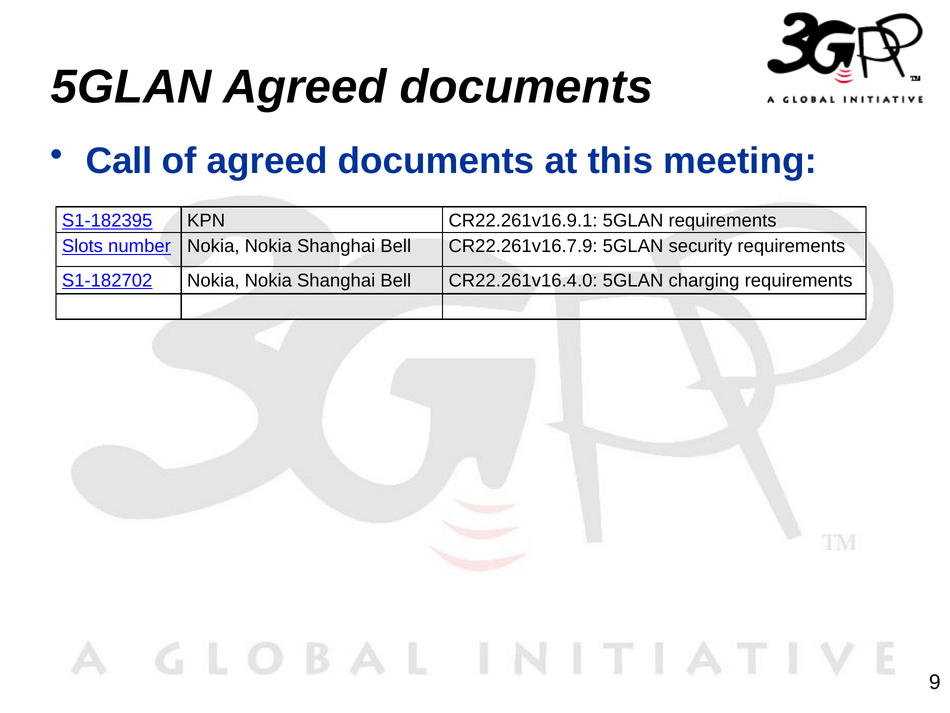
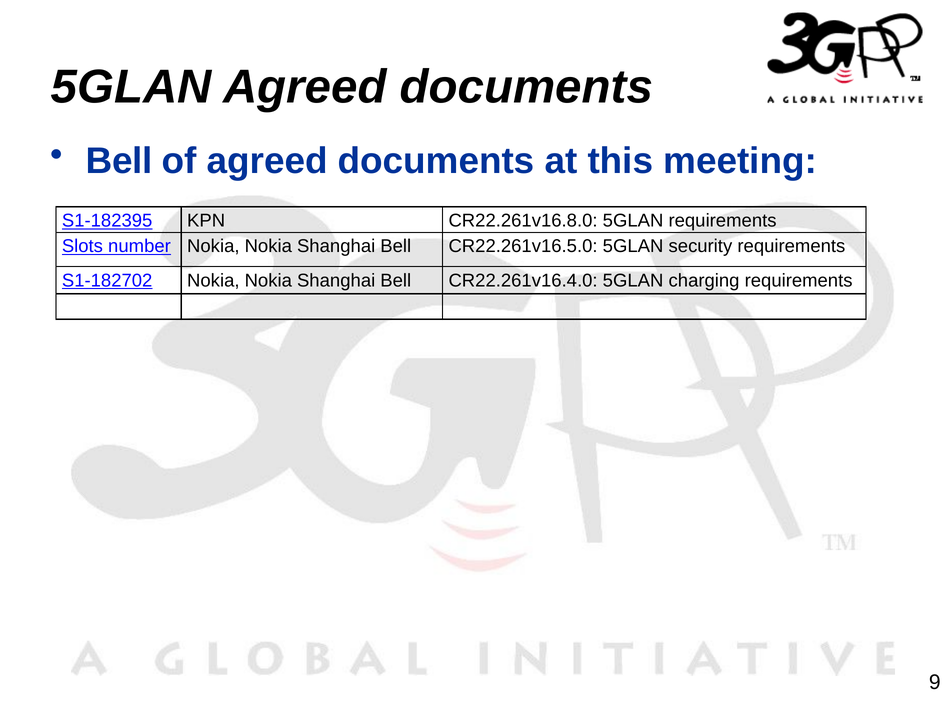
Call: Call -> Bell (119, 161)
CR22.261v16.9.1: CR22.261v16.9.1 -> CR22.261v16.8.0 (523, 220)
CR22.261v16.7.9: CR22.261v16.7.9 -> CR22.261v16.5.0 (523, 246)
